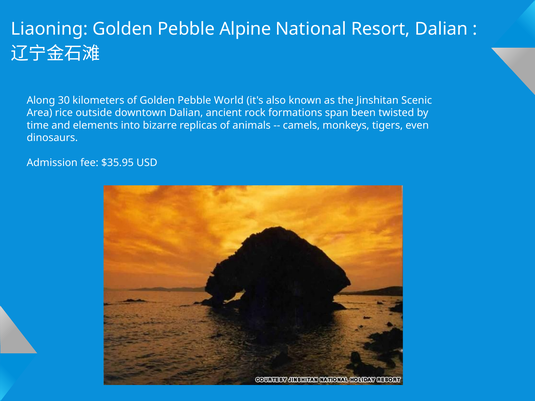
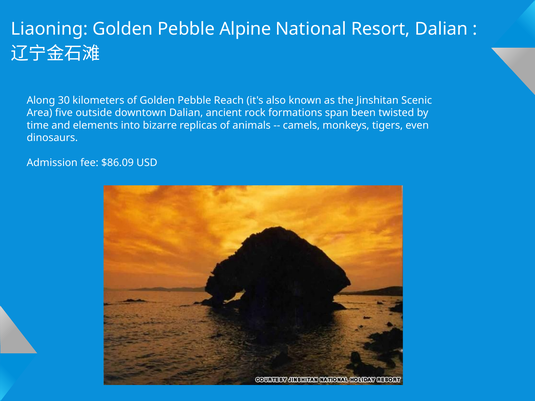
World: World -> Reach (229, 100)
rice: rice -> five (64, 113)
$35.95: $35.95 -> $86.09 (117, 163)
